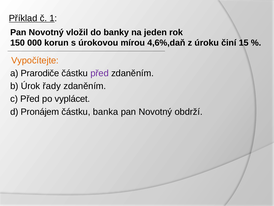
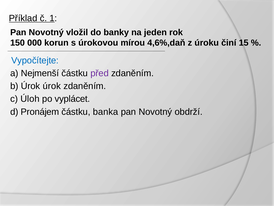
Vypočítejte colour: orange -> blue (35, 60)
Prarodiče: Prarodiče -> Nejmenší (40, 73)
Úrok řady: řady -> úrok (52, 86)
c Před: Před -> Úloh (30, 99)
